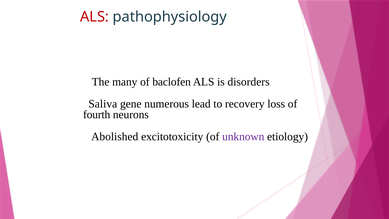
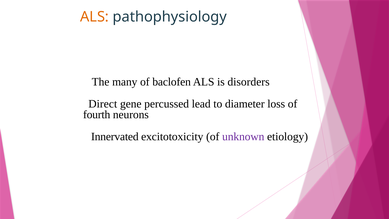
ALS colour: red -> orange (94, 17)
Saliva: Saliva -> Direct (103, 104)
numerous: numerous -> percussed (167, 104)
recovery: recovery -> diameter (245, 104)
Abolished: Abolished -> Innervated (115, 136)
